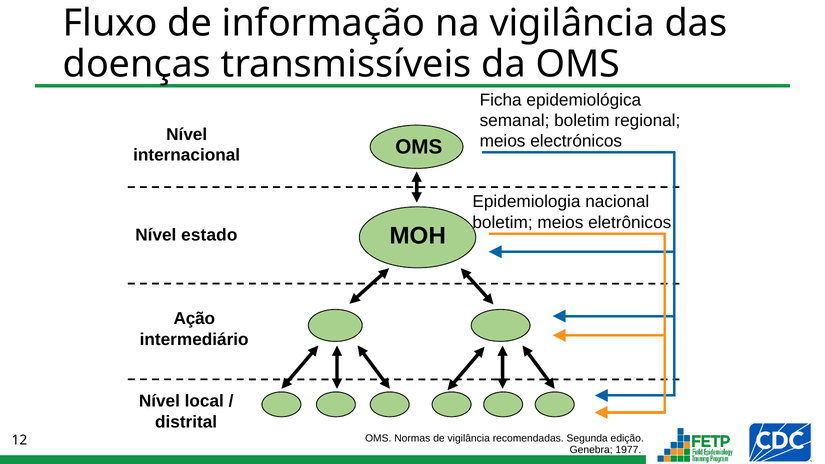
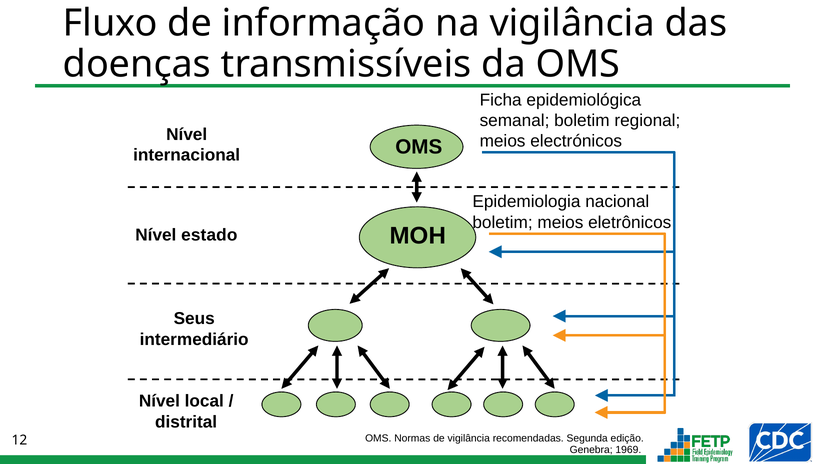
Ação: Ação -> Seus (194, 319)
1977: 1977 -> 1969 (628, 450)
